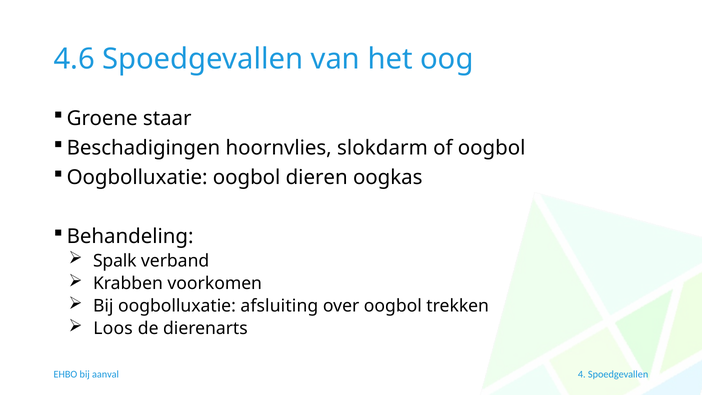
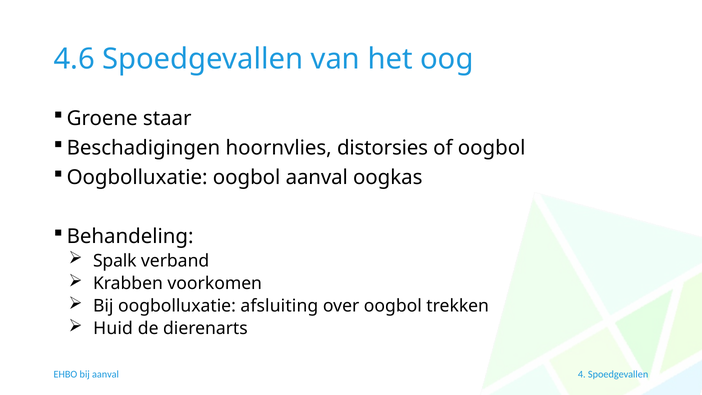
slokdarm: slokdarm -> distorsies (383, 148)
oogbol dieren: dieren -> aanval (317, 178)
Loos: Loos -> Huid (113, 328)
